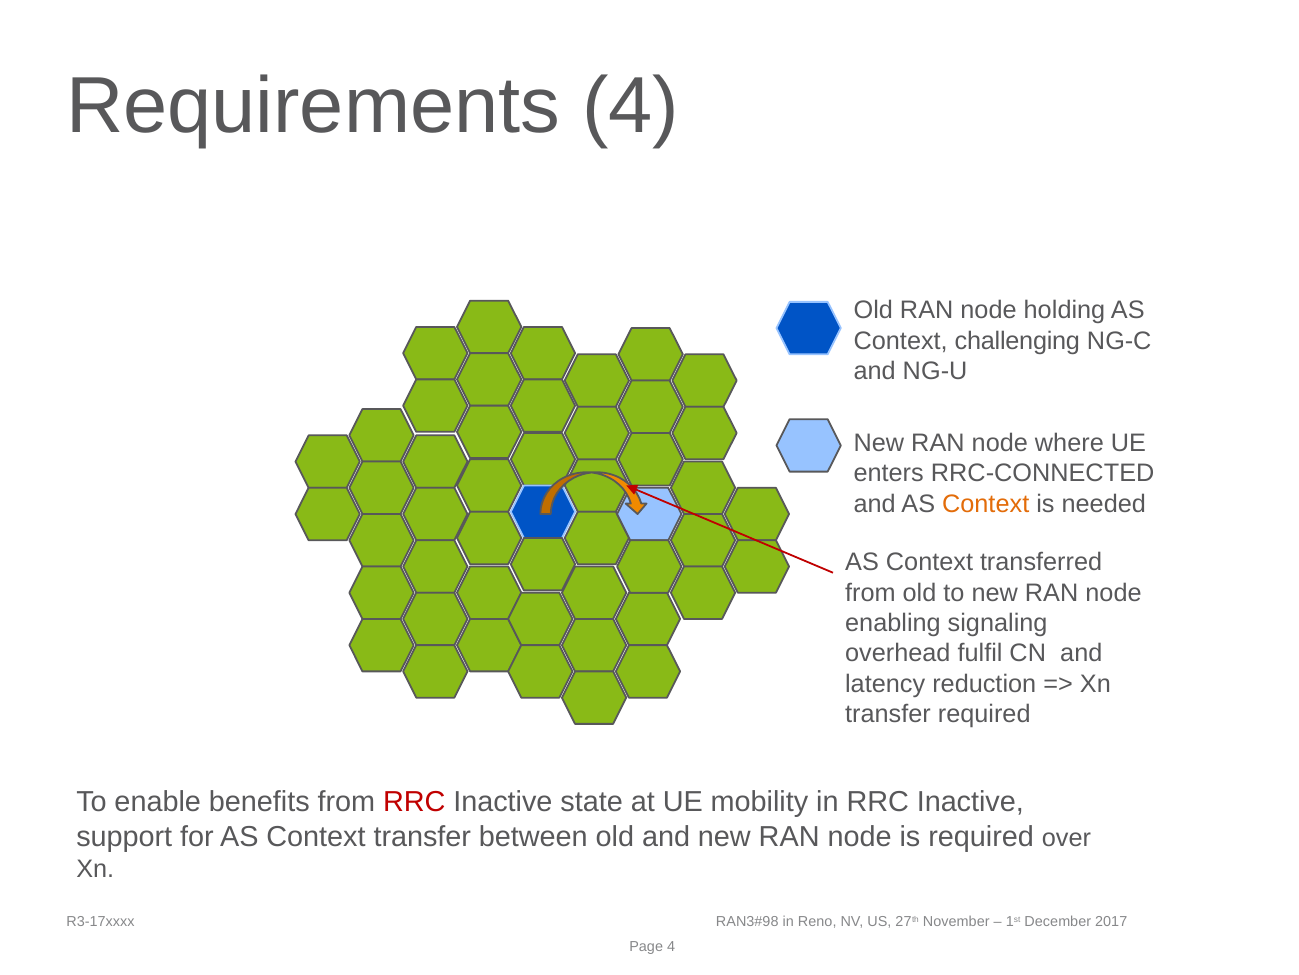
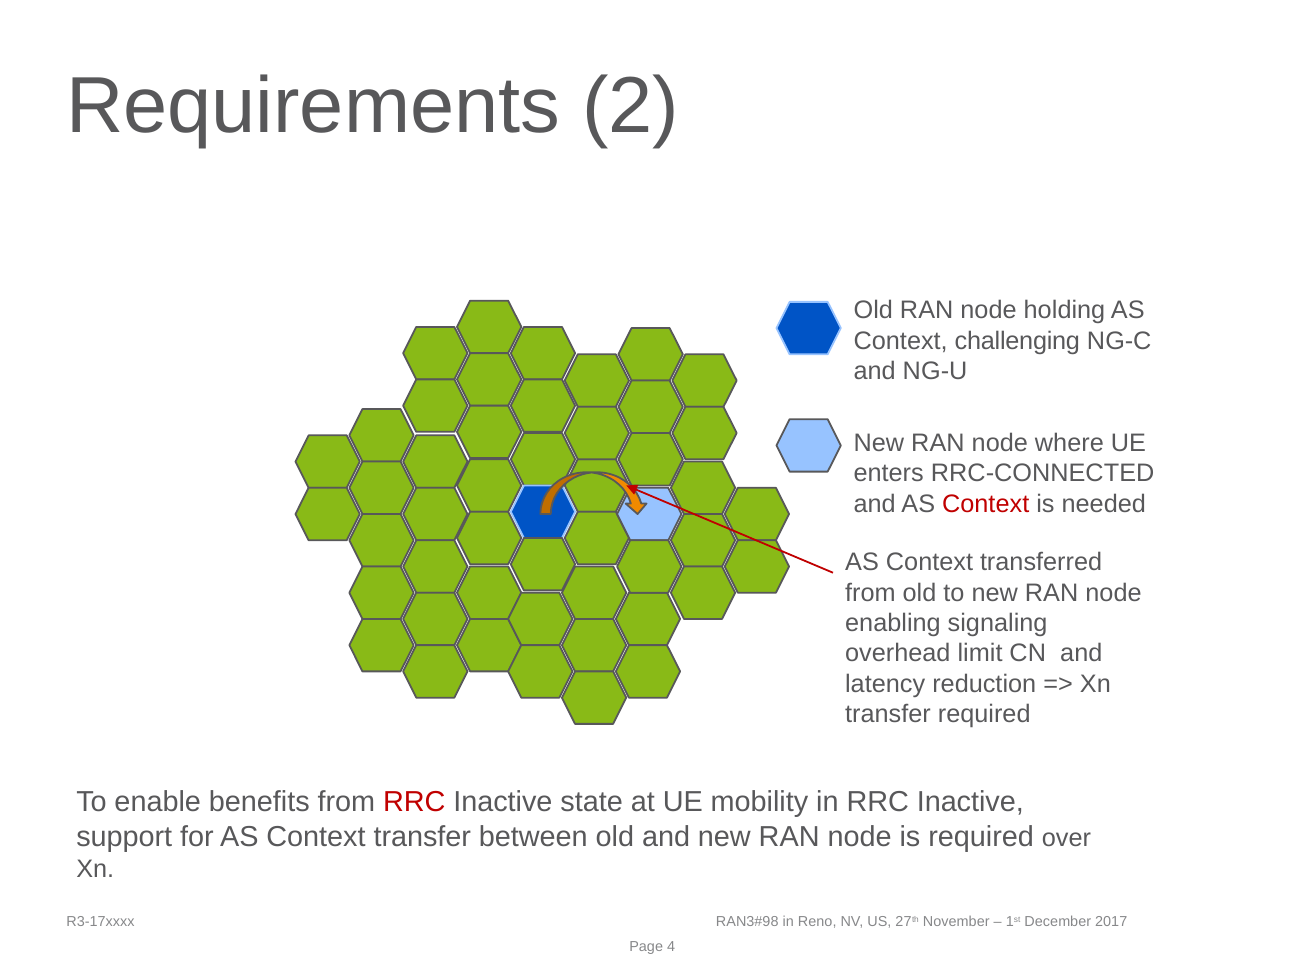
Requirements 4: 4 -> 2 (631, 106)
Context colour: orange -> red (986, 503)
fulfil: fulfil -> limit (980, 653)
